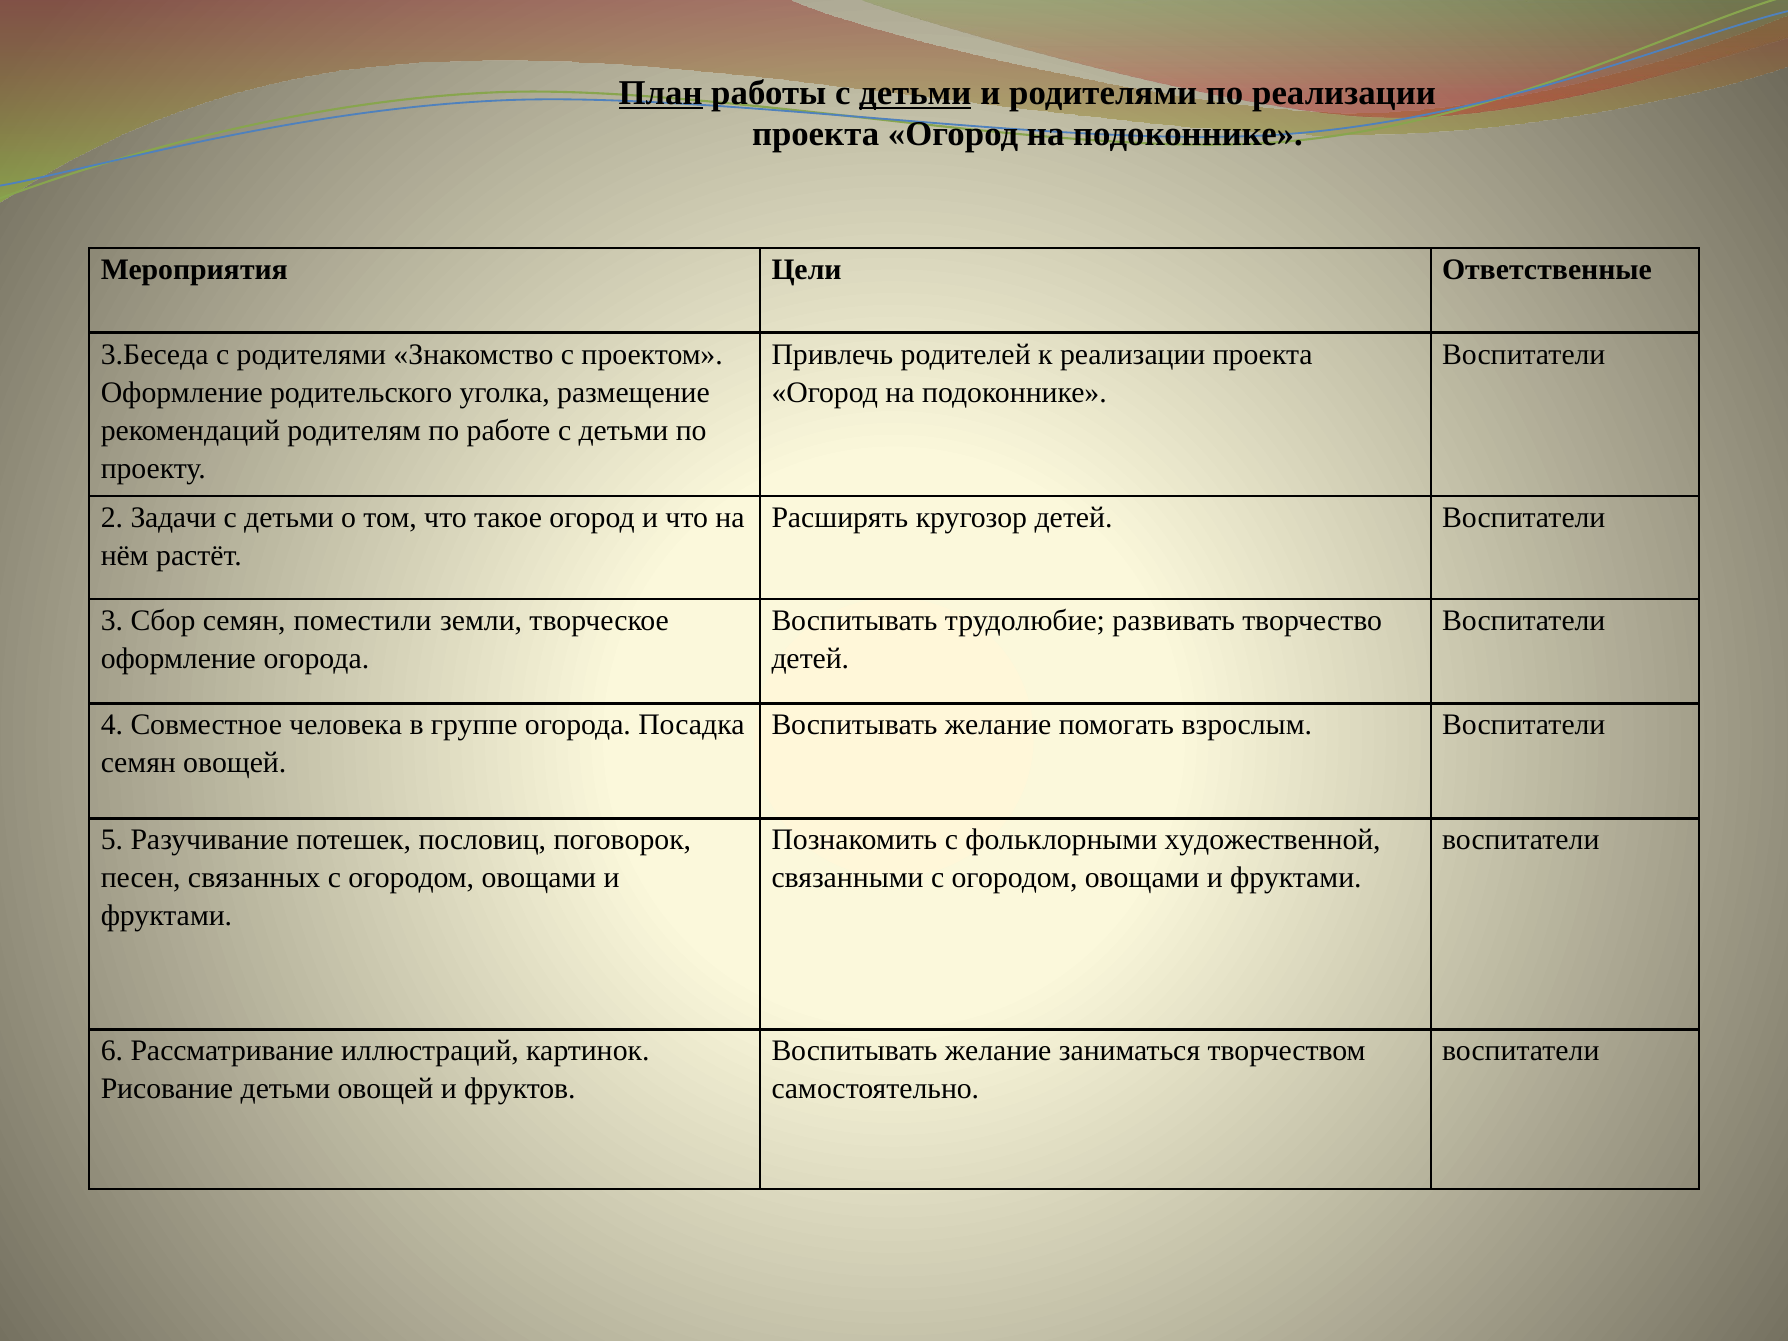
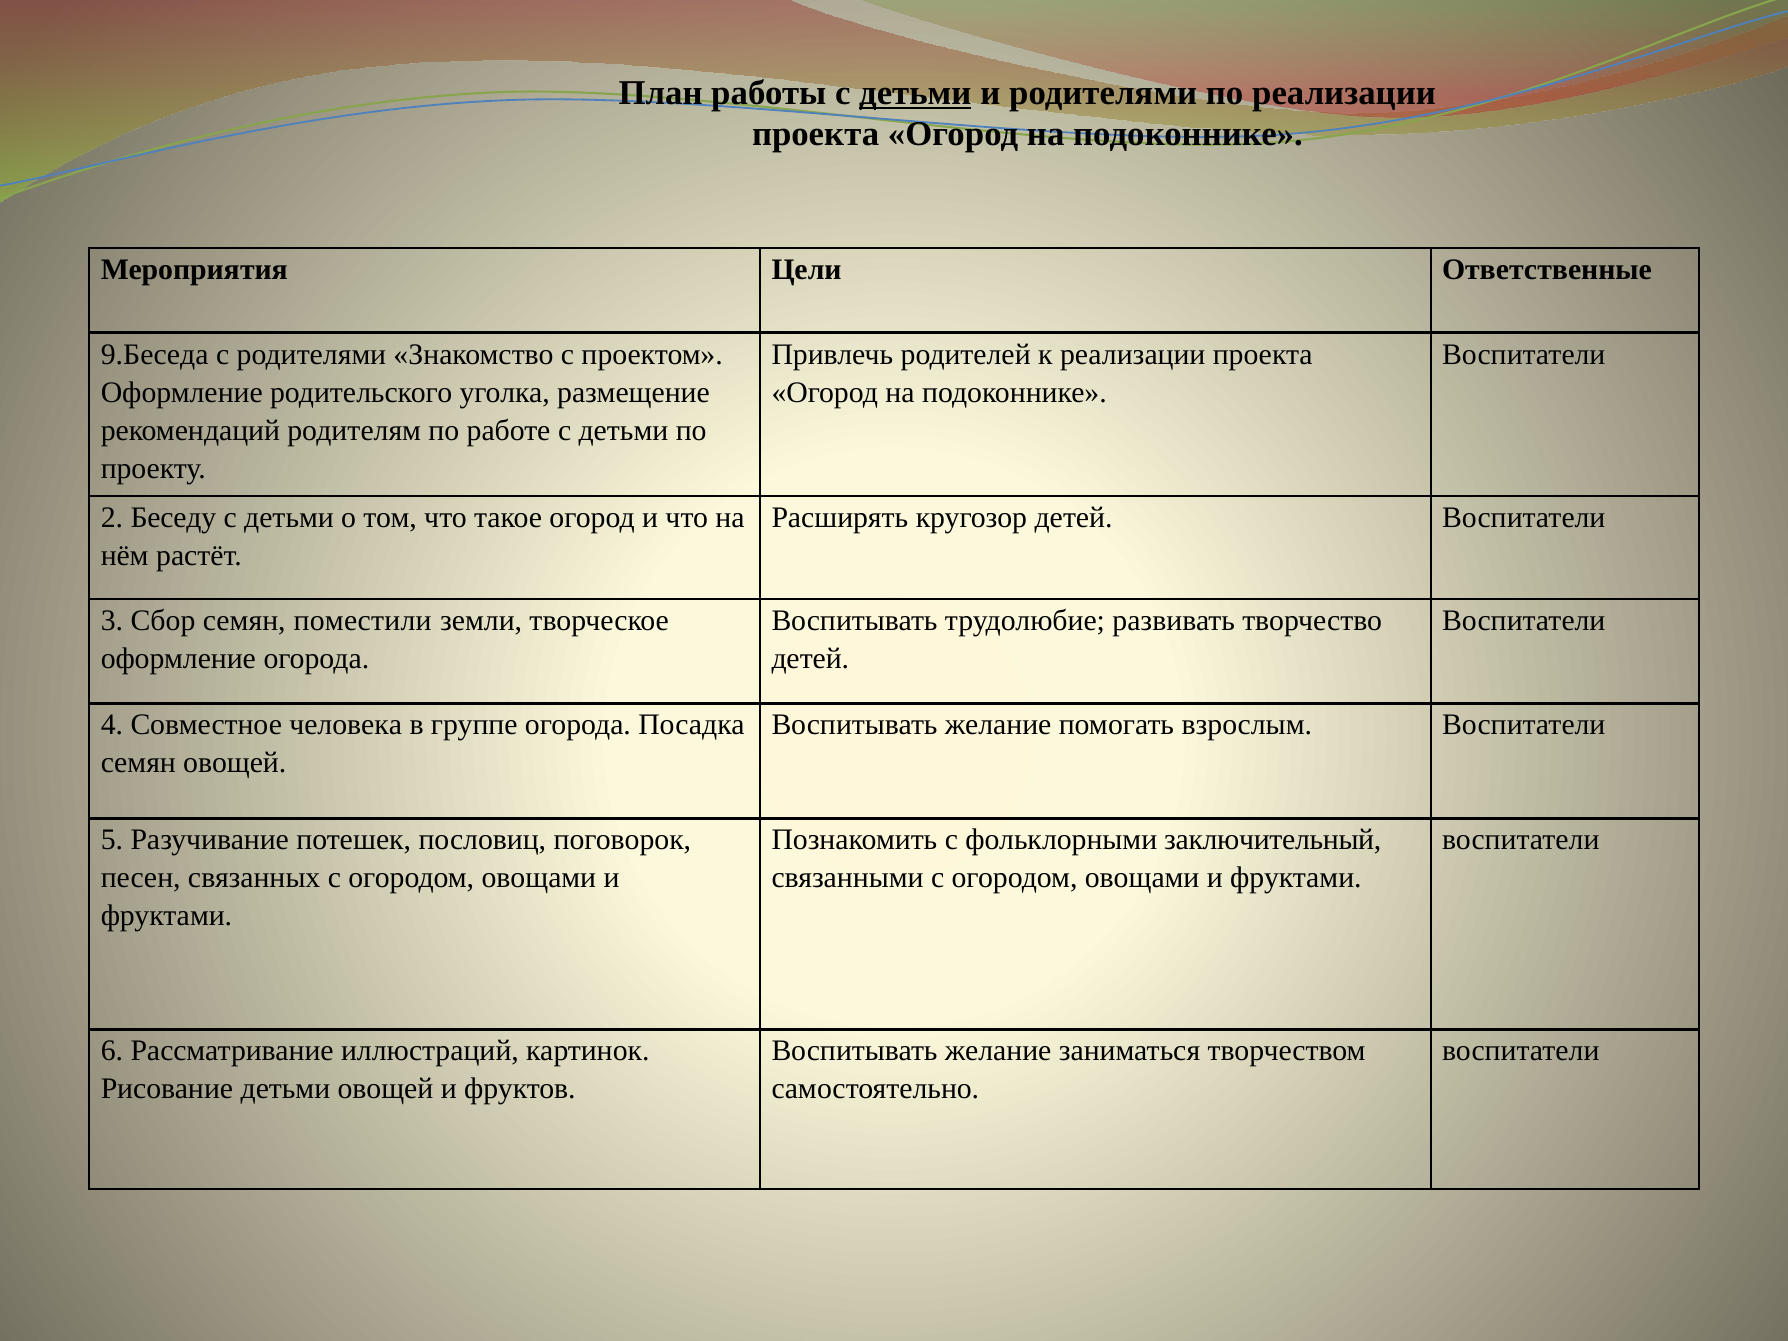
План underline: present -> none (661, 93)
3.Беседа: 3.Беседа -> 9.Беседа (155, 354)
Задачи: Задачи -> Беседу (173, 517)
художественной: художественной -> заключительный (1273, 840)
